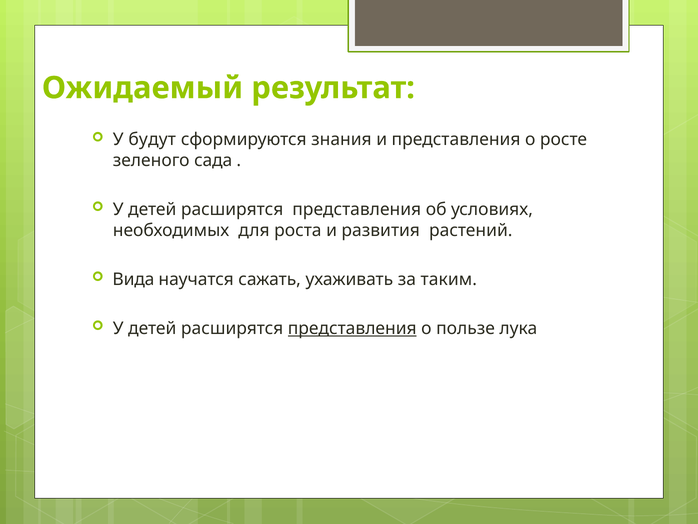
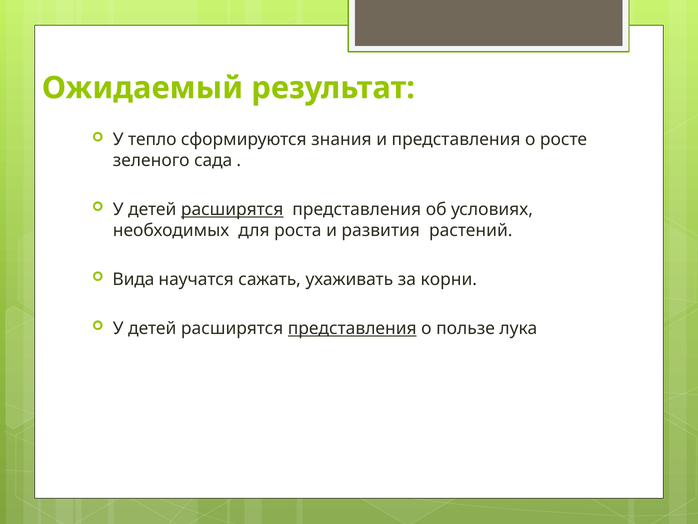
будут: будут -> тепло (152, 140)
расширятся underline: none -> present (232, 209)
таким: таким -> корни (449, 279)
